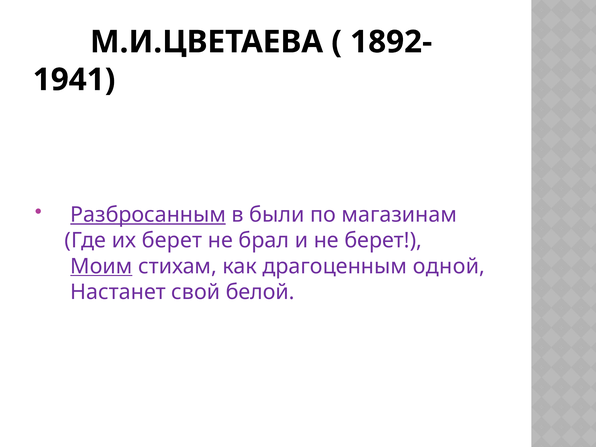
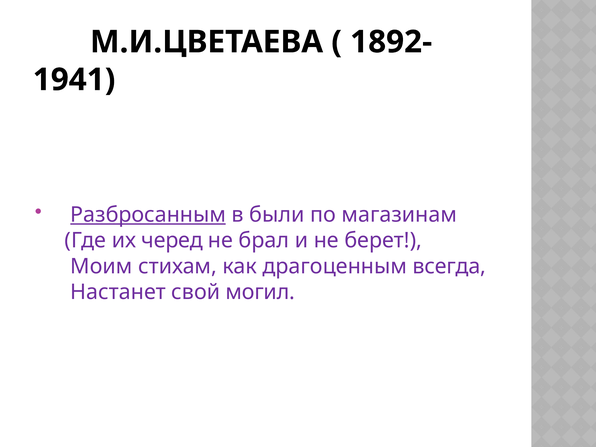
их берет: берет -> черед (172, 240)
Моим underline: present -> none (101, 266)
одной: одной -> всегда (449, 266)
белой: белой -> могил (260, 292)
